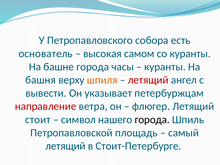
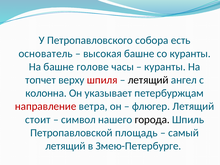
высокая самом: самом -> башне (139, 54)
башне города: города -> голове (93, 67)
башня: башня -> топчет (41, 80)
шпиля colour: orange -> red (102, 80)
летящий colour: red -> black (148, 80)
вывести: вывести -> колонна (46, 93)
Стоит-Петербурге: Стоит-Петербурге -> Змею-Петербурге (138, 146)
